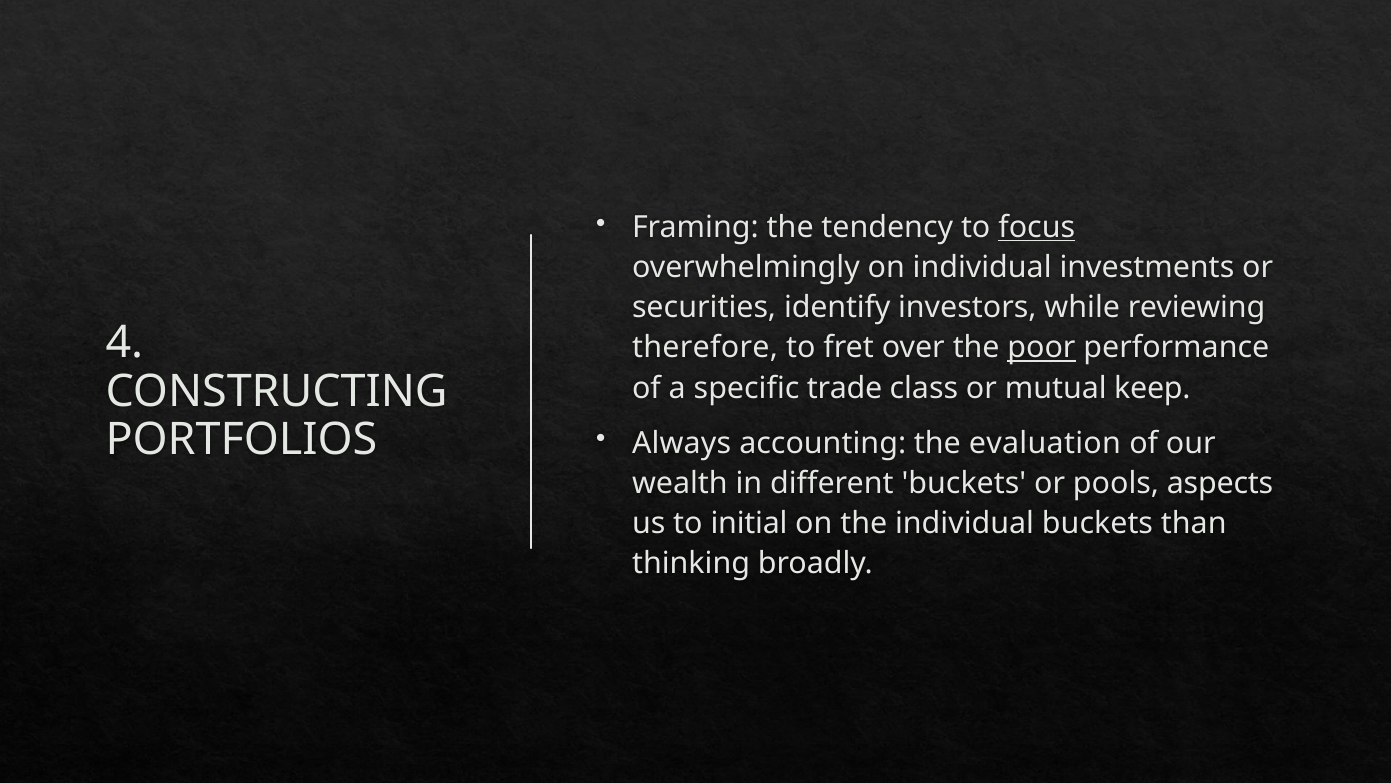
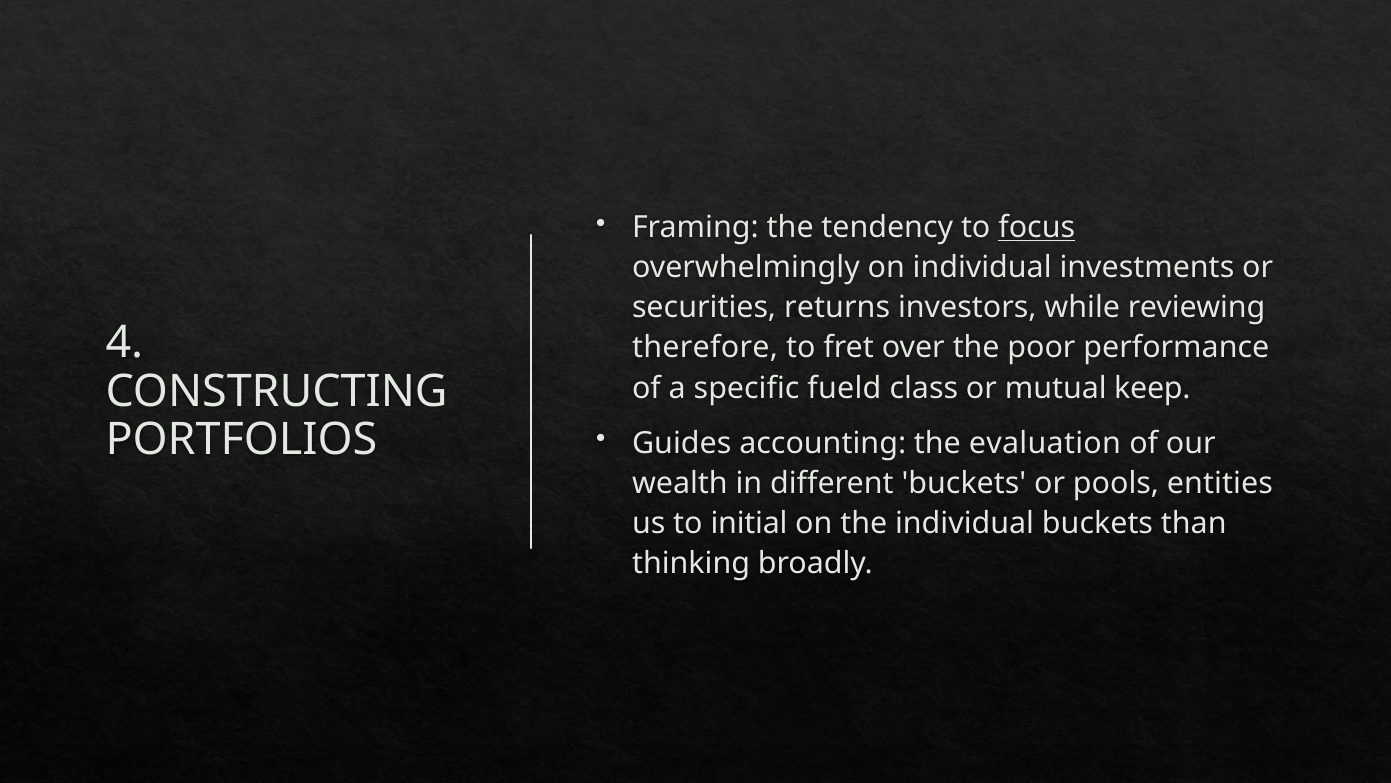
identify: identify -> returns (837, 307)
poor underline: present -> none (1042, 348)
trade: trade -> fueld (844, 388)
Always: Always -> Guides (682, 443)
aspects: aspects -> entities (1220, 483)
